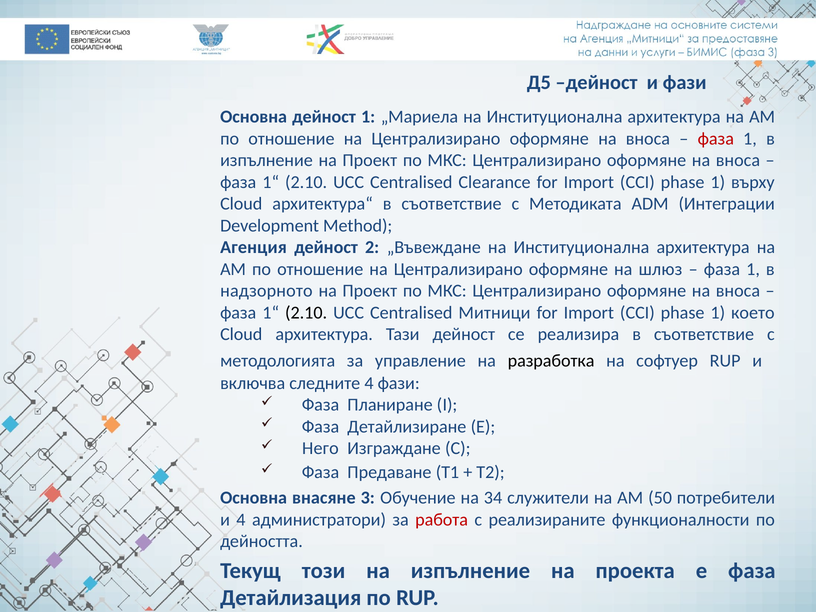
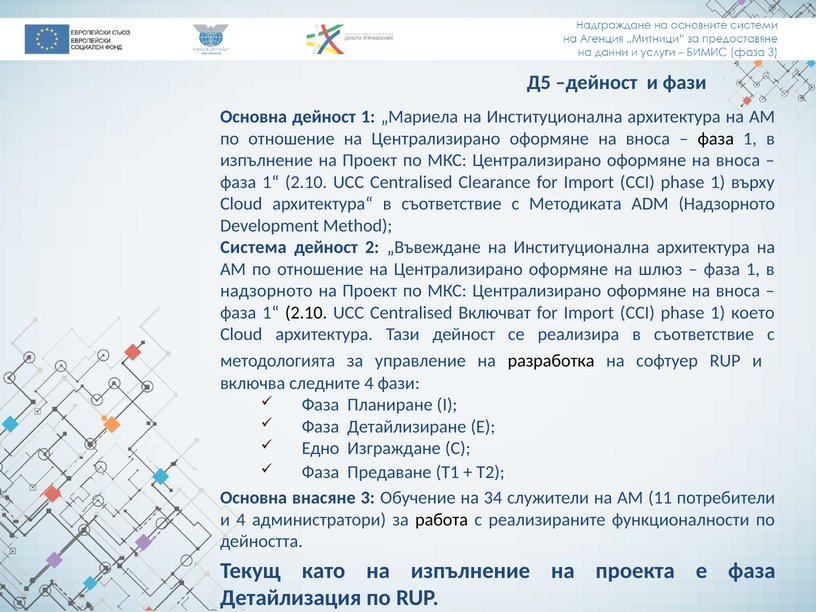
фаза colour: red -> black (716, 139)
ADM Интеграции: Интеграции -> Надзорното (727, 204)
Агенция: Агенция -> Система (254, 247)
Митници: Митници -> Включват (495, 313)
Него: Него -> Едно (321, 449)
50: 50 -> 11 (660, 498)
работа colour: red -> black (442, 520)
този: този -> като (324, 571)
